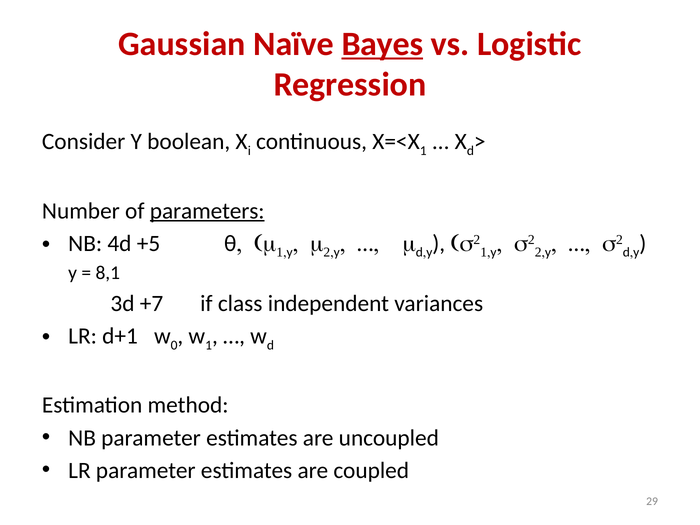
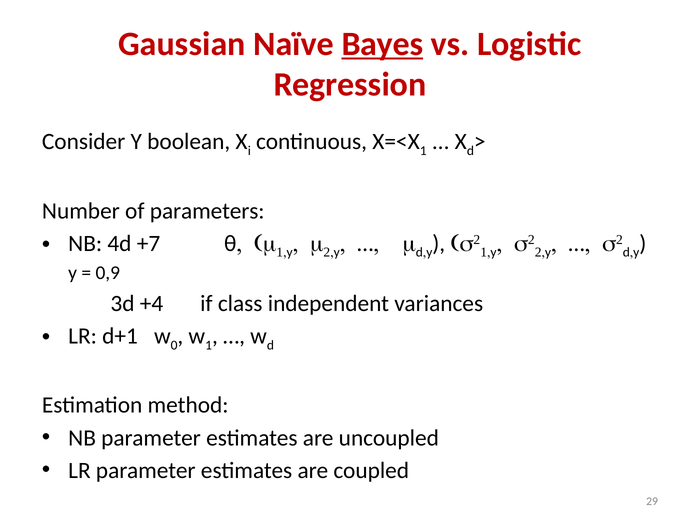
parameters underline: present -> none (207, 211)
+5: +5 -> +7 (148, 243)
8,1: 8,1 -> 0,9 (108, 273)
+7: +7 -> +4 (151, 303)
